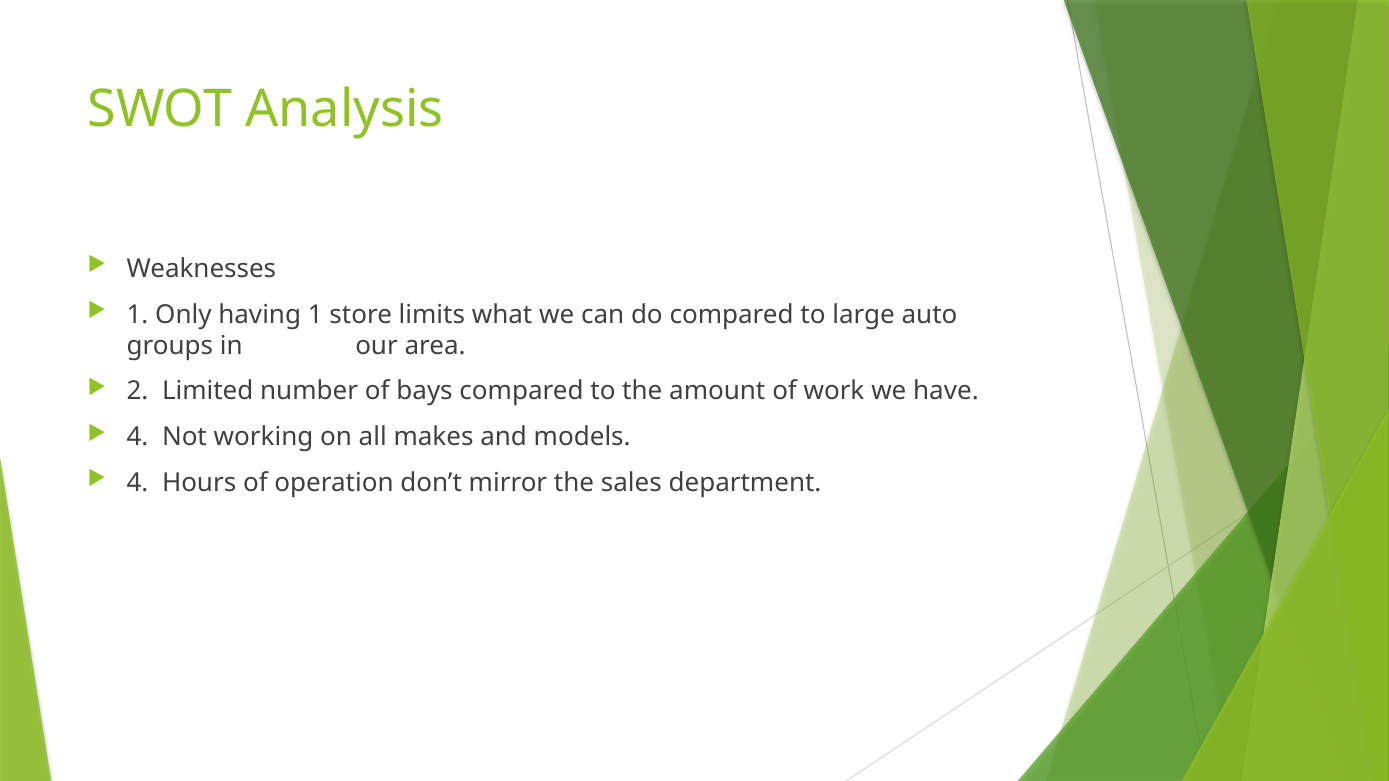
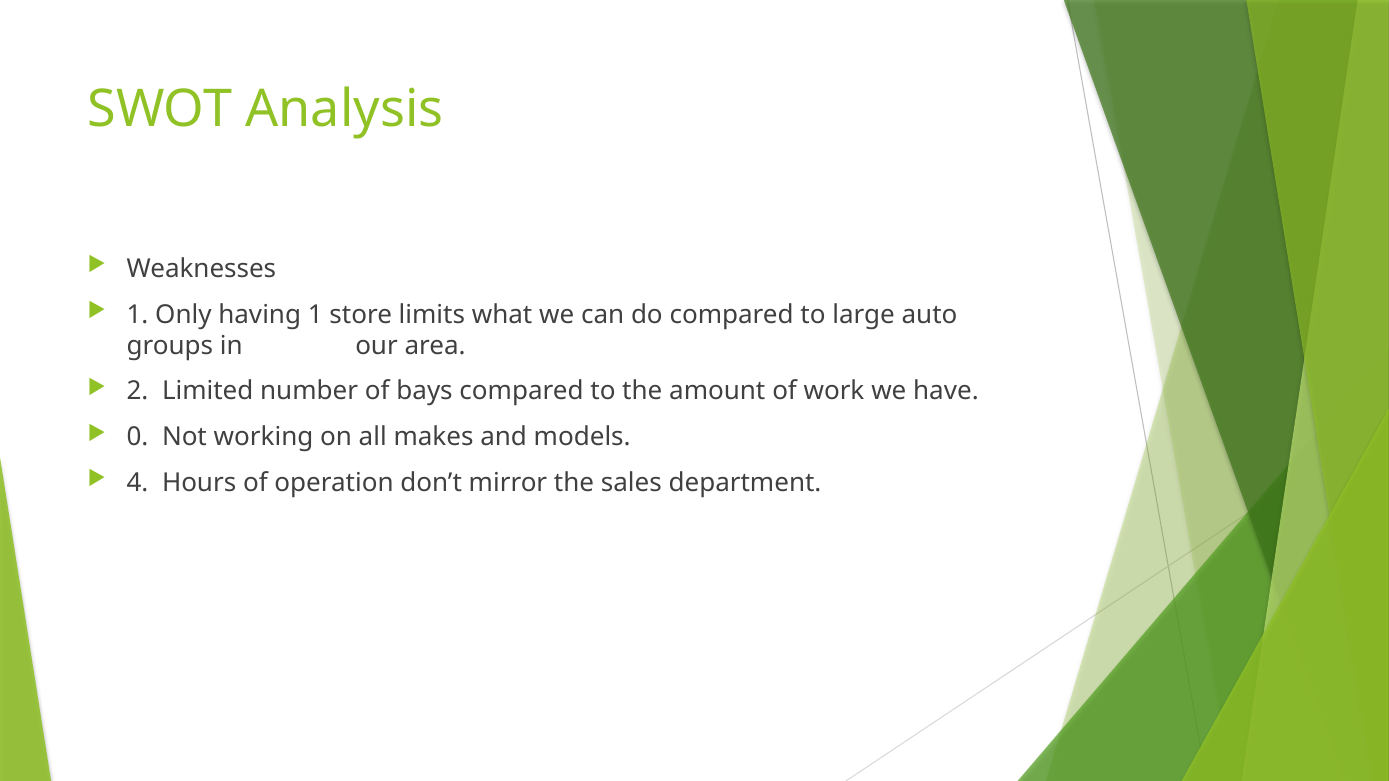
4: 4 -> 0 (138, 437)
